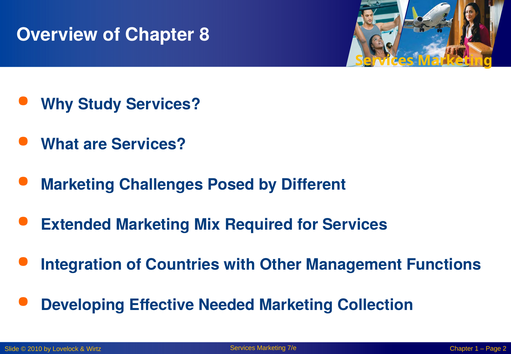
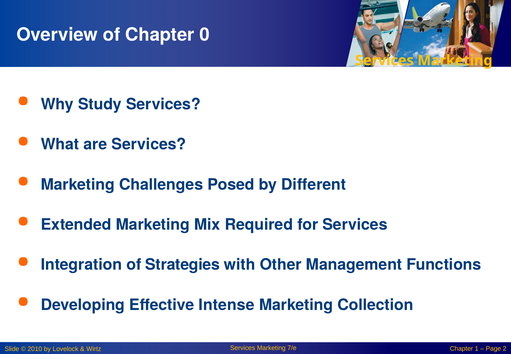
8: 8 -> 0 (205, 35)
Countries: Countries -> Strategies (183, 265)
Needed: Needed -> Intense (227, 305)
